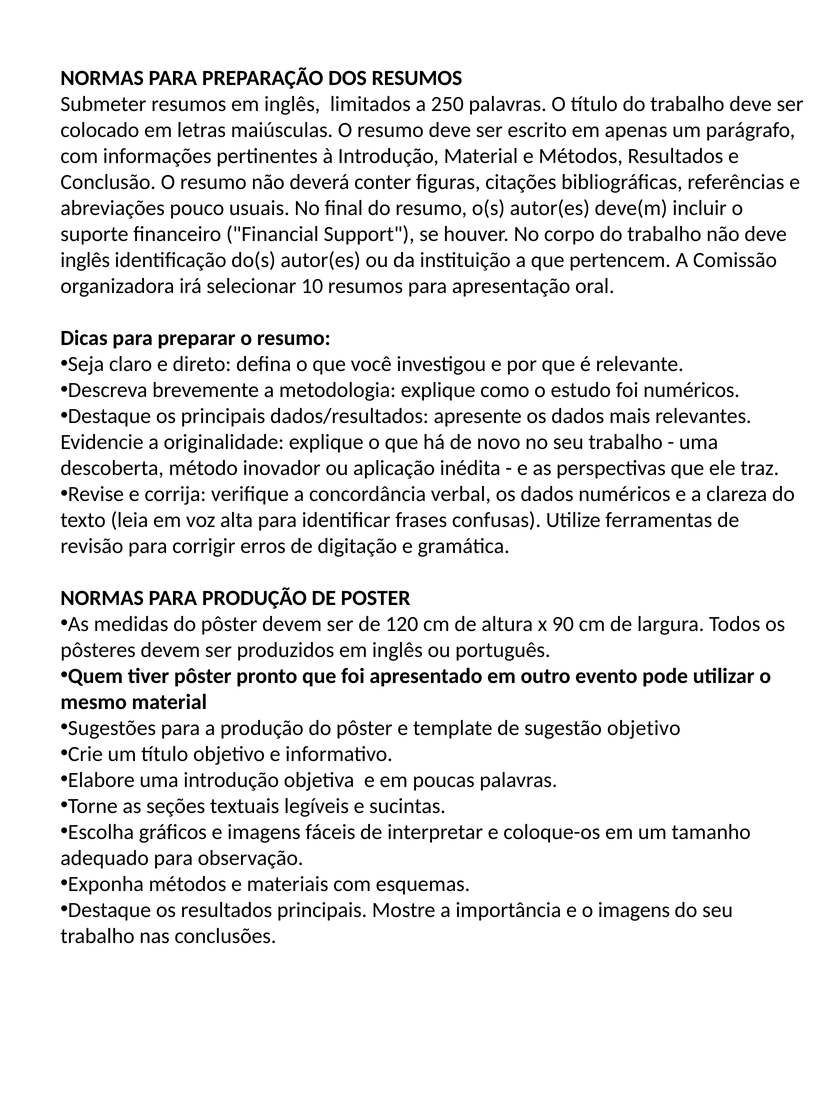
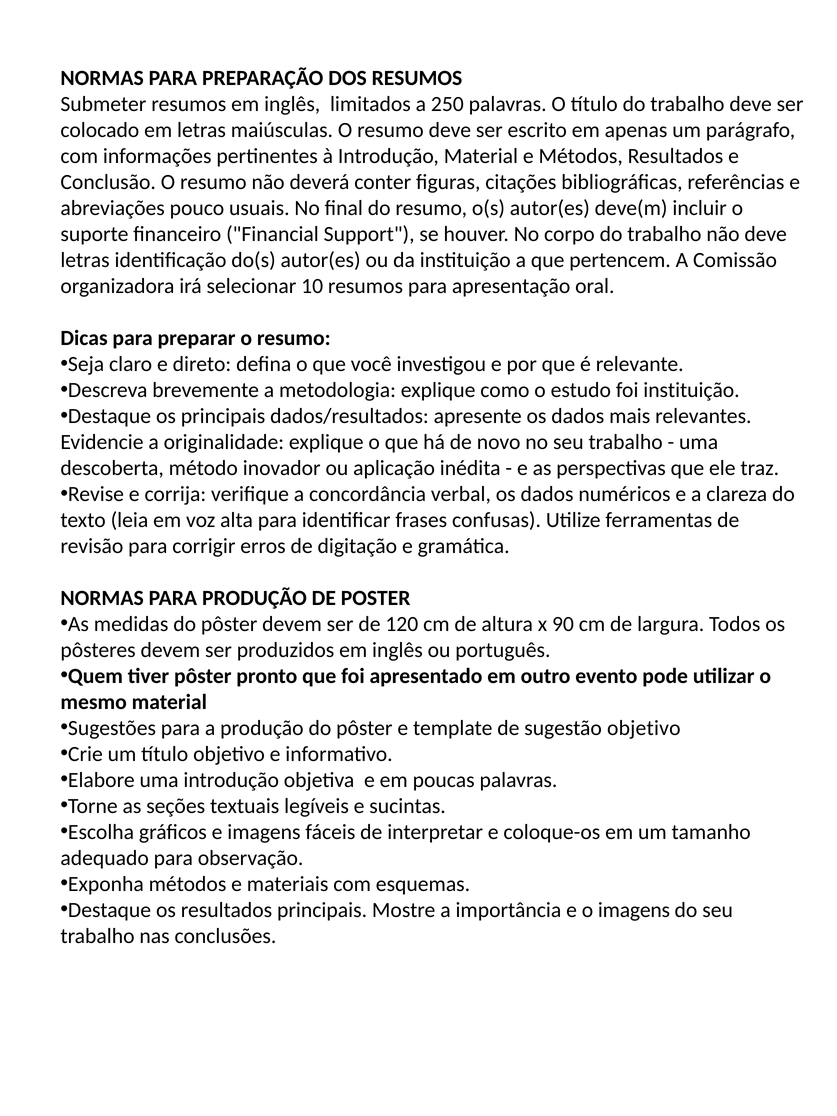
inglês: inglês -> letras (85, 260)
foi numéricos: numéricos -> instituição (692, 390)
